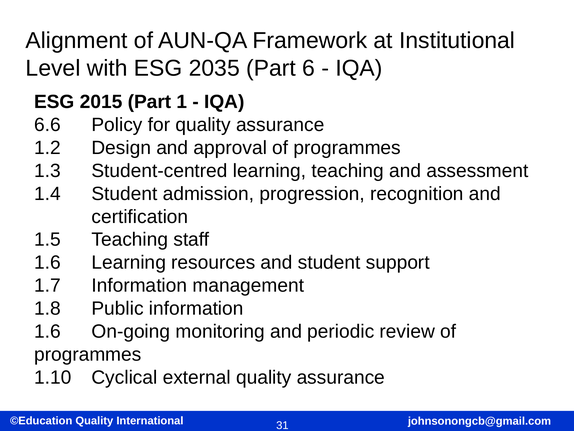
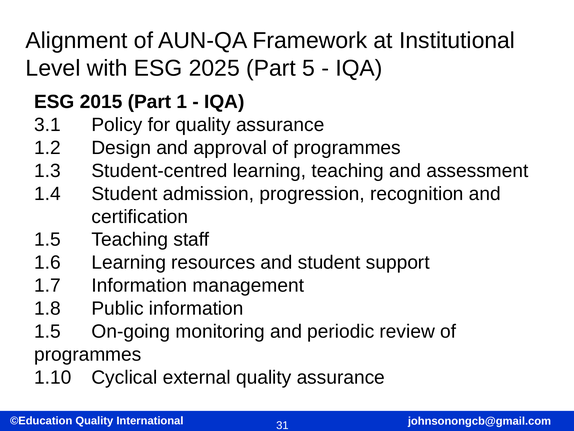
2035: 2035 -> 2025 (214, 68)
6: 6 -> 5 (309, 68)
6.6: 6.6 -> 3.1 (47, 125)
1.6: 1.6 -> 1.5 (47, 331)
